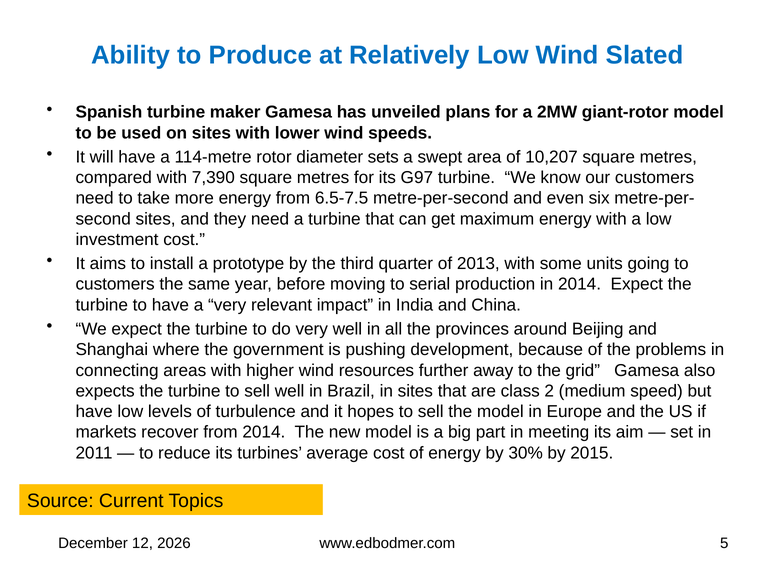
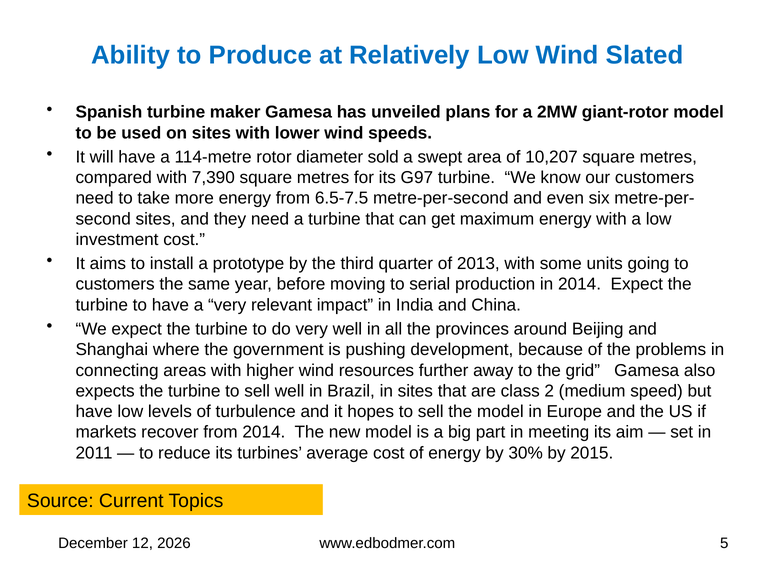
sets: sets -> sold (383, 157)
